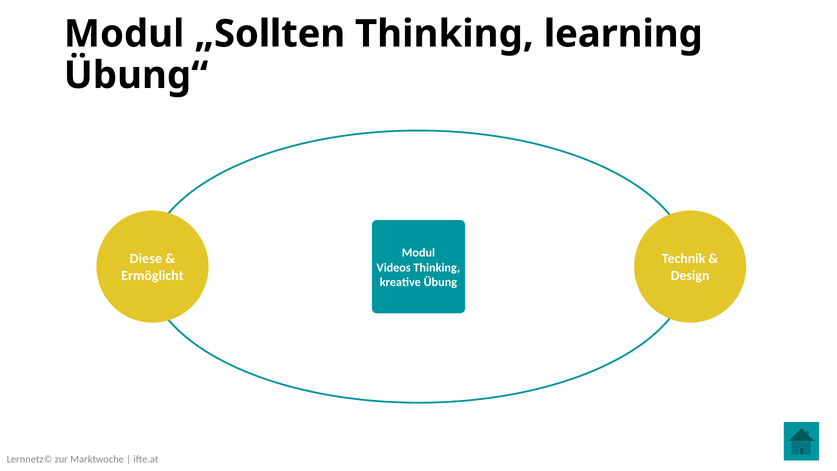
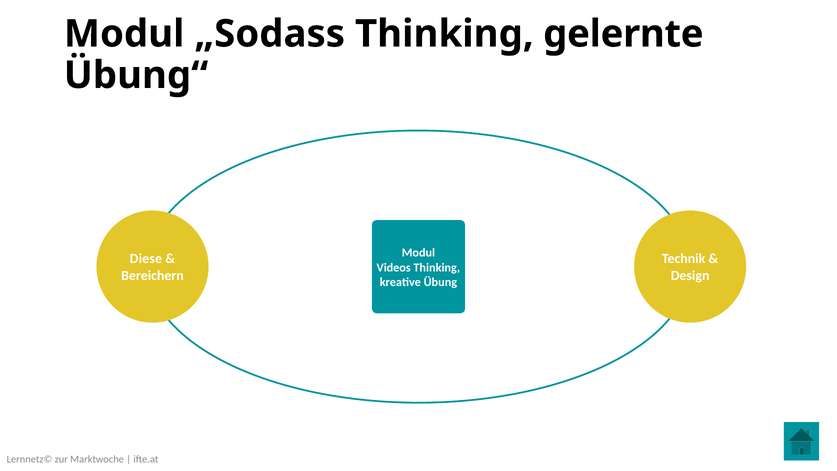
„Sollten: „Sollten -> „Sodass (270, 34)
learning: learning -> gelernte (623, 34)
Ermöglicht: Ermöglicht -> Bereichern (152, 275)
